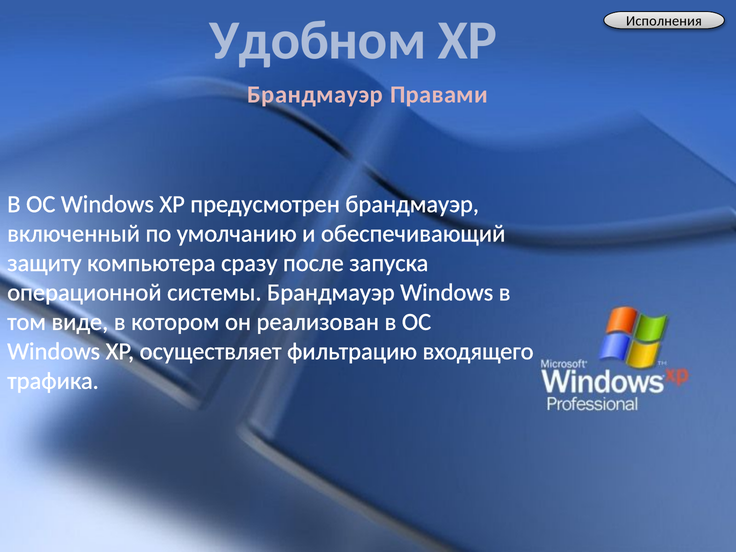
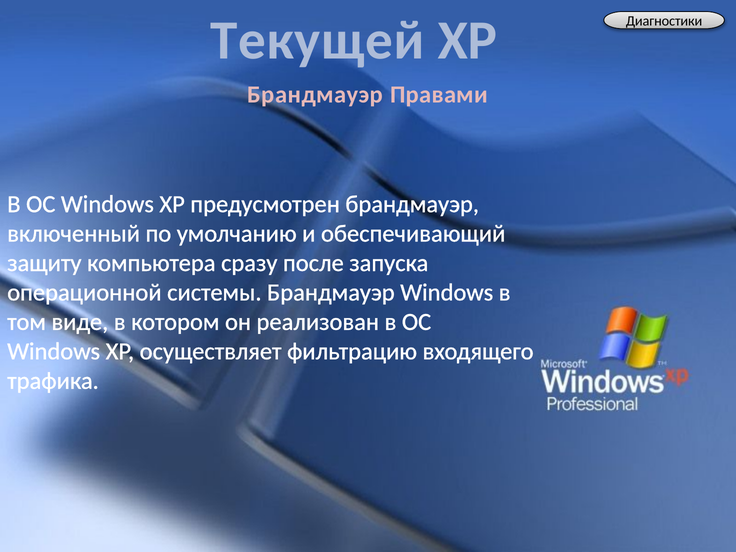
Исполнения: Исполнения -> Диагностики (664, 21)
Удобном: Удобном -> Текущей (317, 41)
